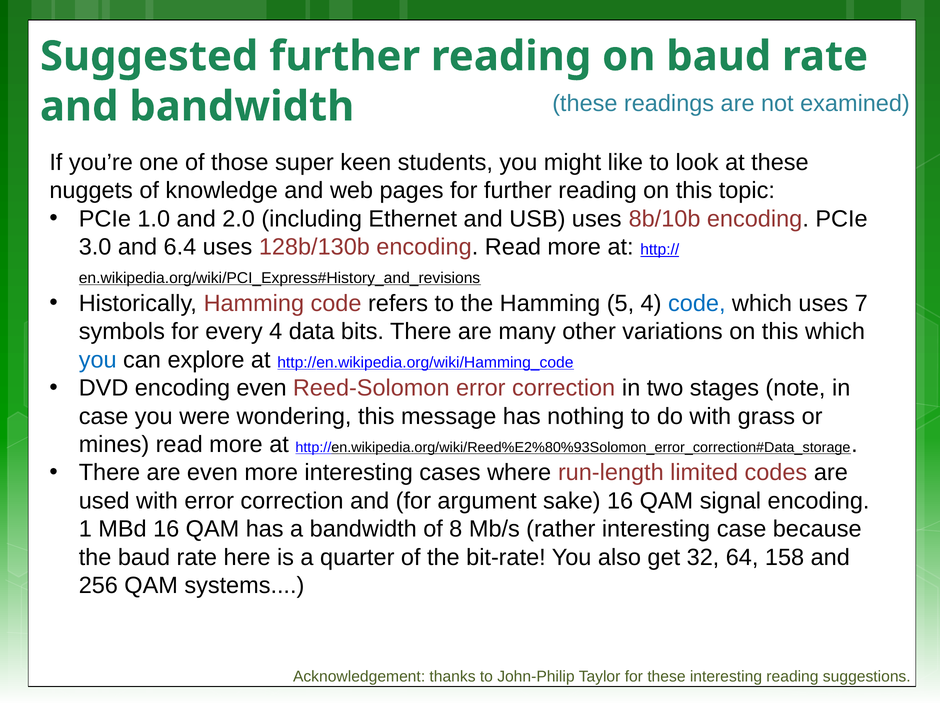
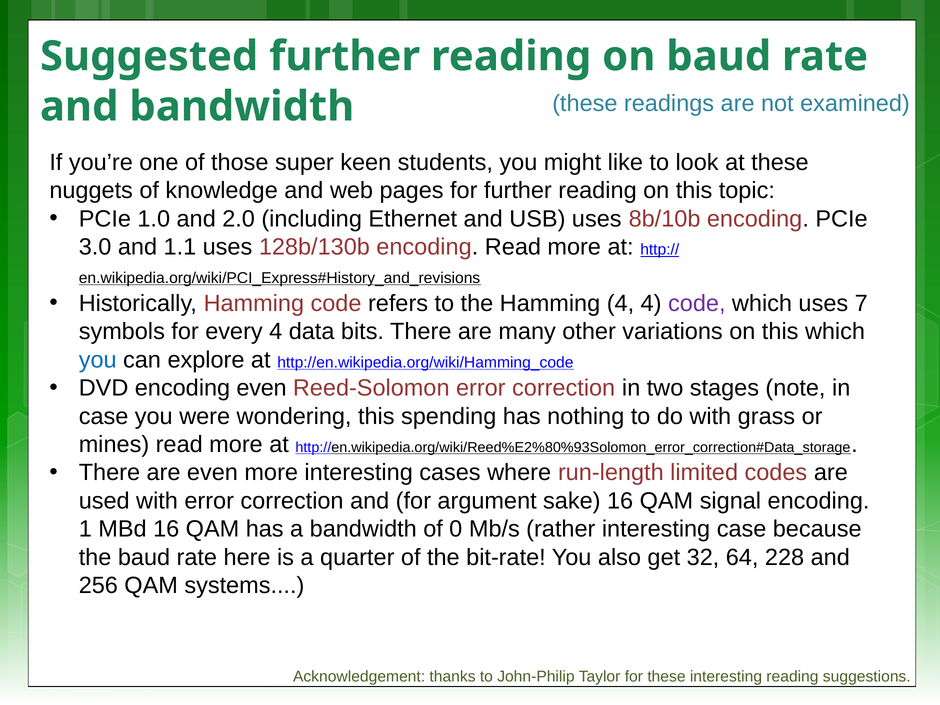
6.4: 6.4 -> 1.1 (180, 247)
Hamming 5: 5 -> 4 (620, 303)
code colour: blue -> purple (697, 303)
message: message -> spending (449, 416)
8: 8 -> 0 (456, 529)
158: 158 -> 228 (785, 557)
